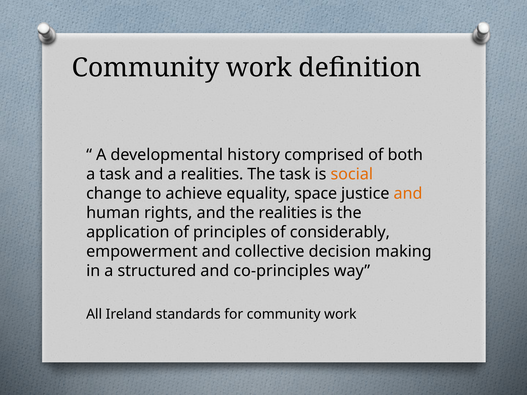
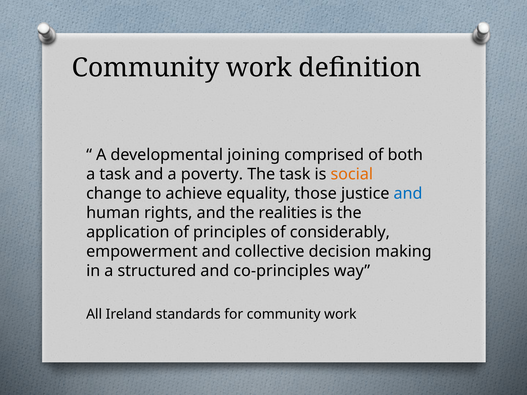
history: history -> joining (254, 155)
a realities: realities -> poverty (212, 174)
space: space -> those (316, 194)
and colour: orange -> blue (408, 194)
